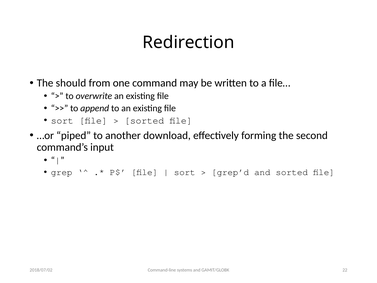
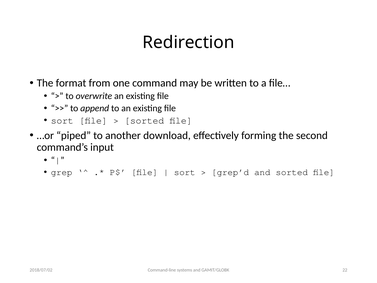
should: should -> format (71, 83)
